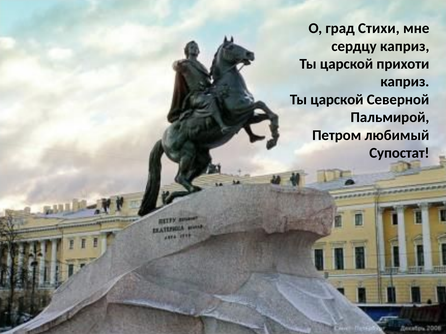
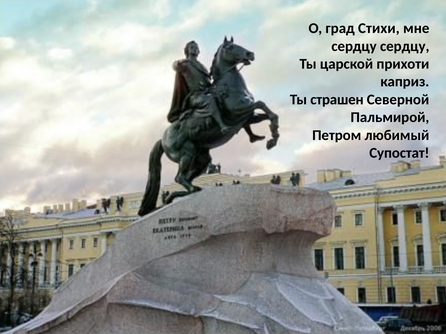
сердцу каприз: каприз -> сердцу (405, 46)
царской: царской -> страшен (337, 100)
